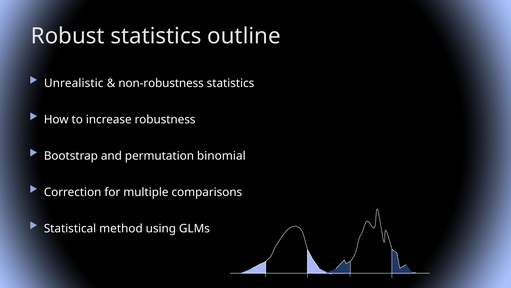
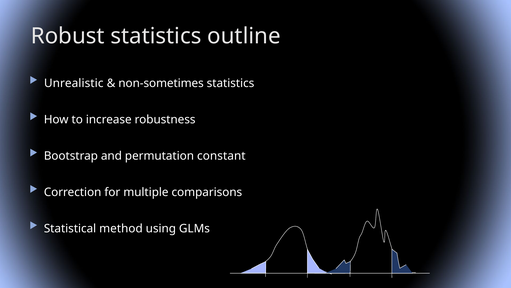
non-robustness: non-robustness -> non-sometimes (161, 83)
binomial: binomial -> constant (221, 156)
